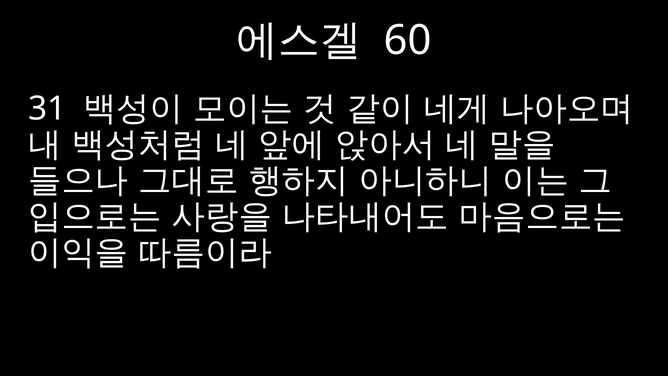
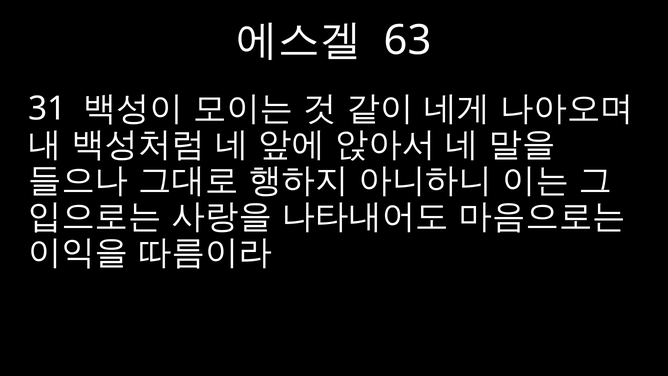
60: 60 -> 63 (408, 40)
